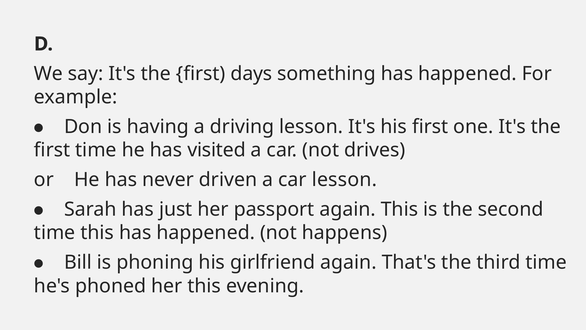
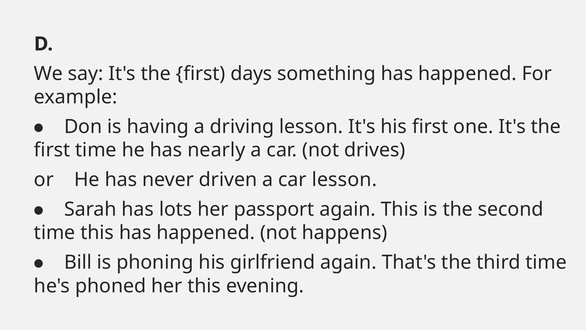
visited: visited -> nearly (216, 150)
just: just -> lots (176, 209)
